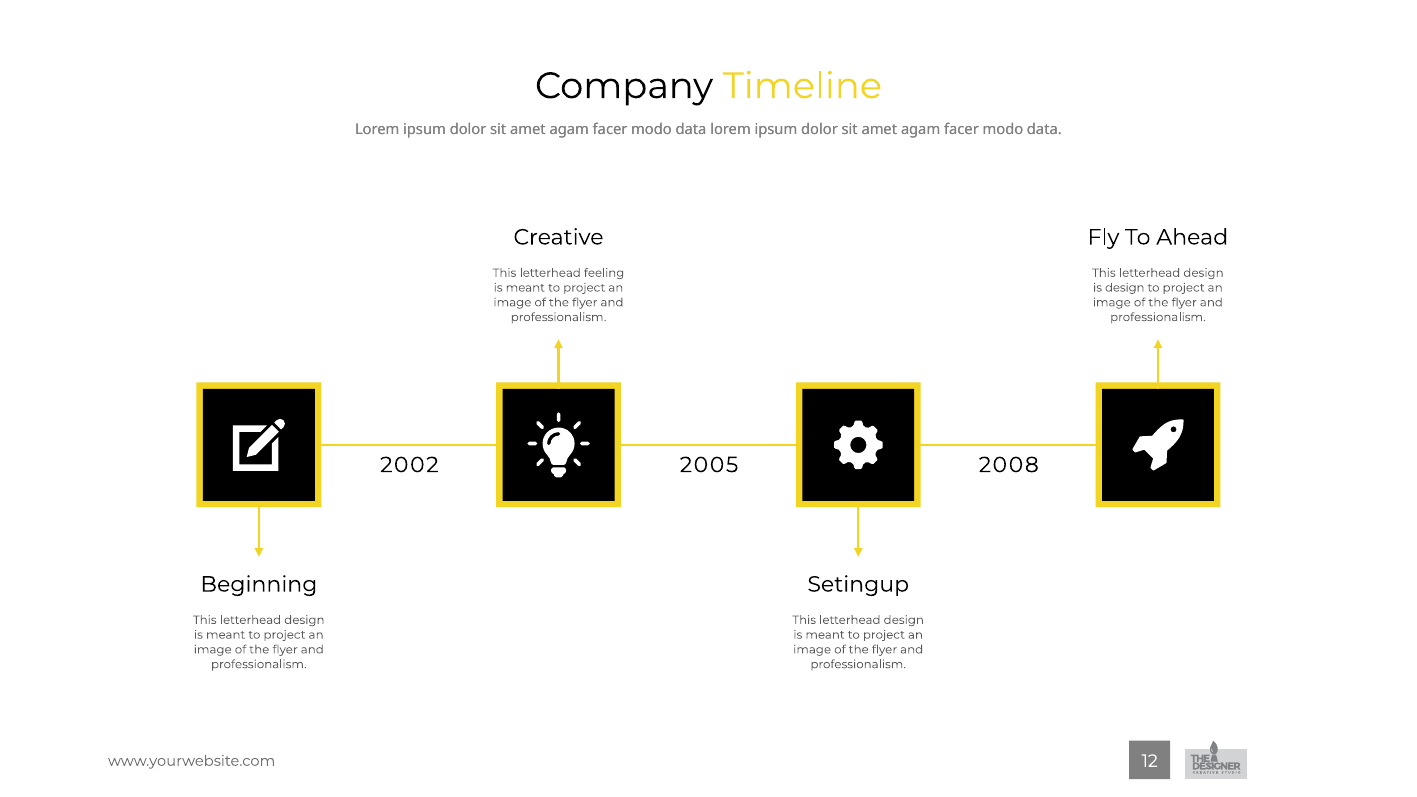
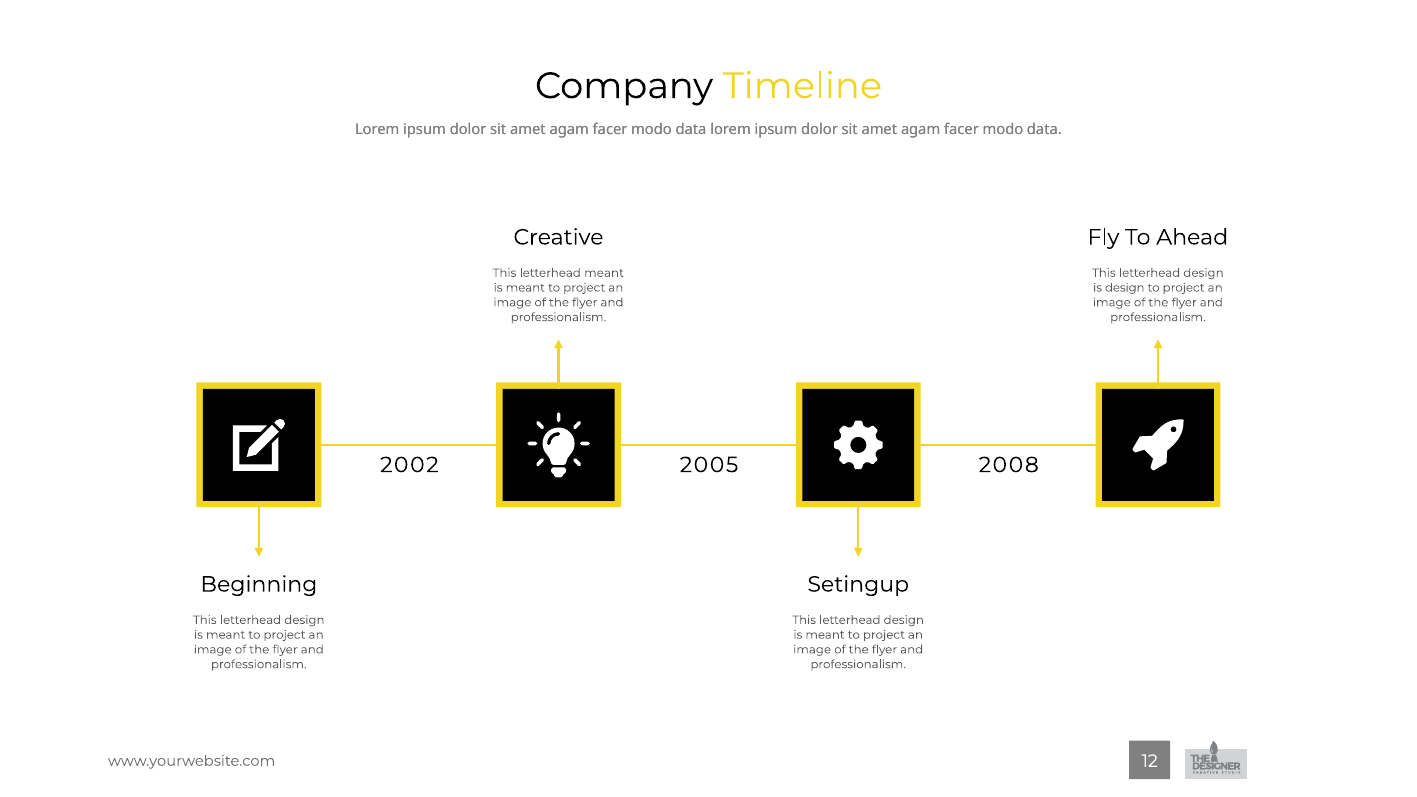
letterhead feeling: feeling -> meant (604, 273)
